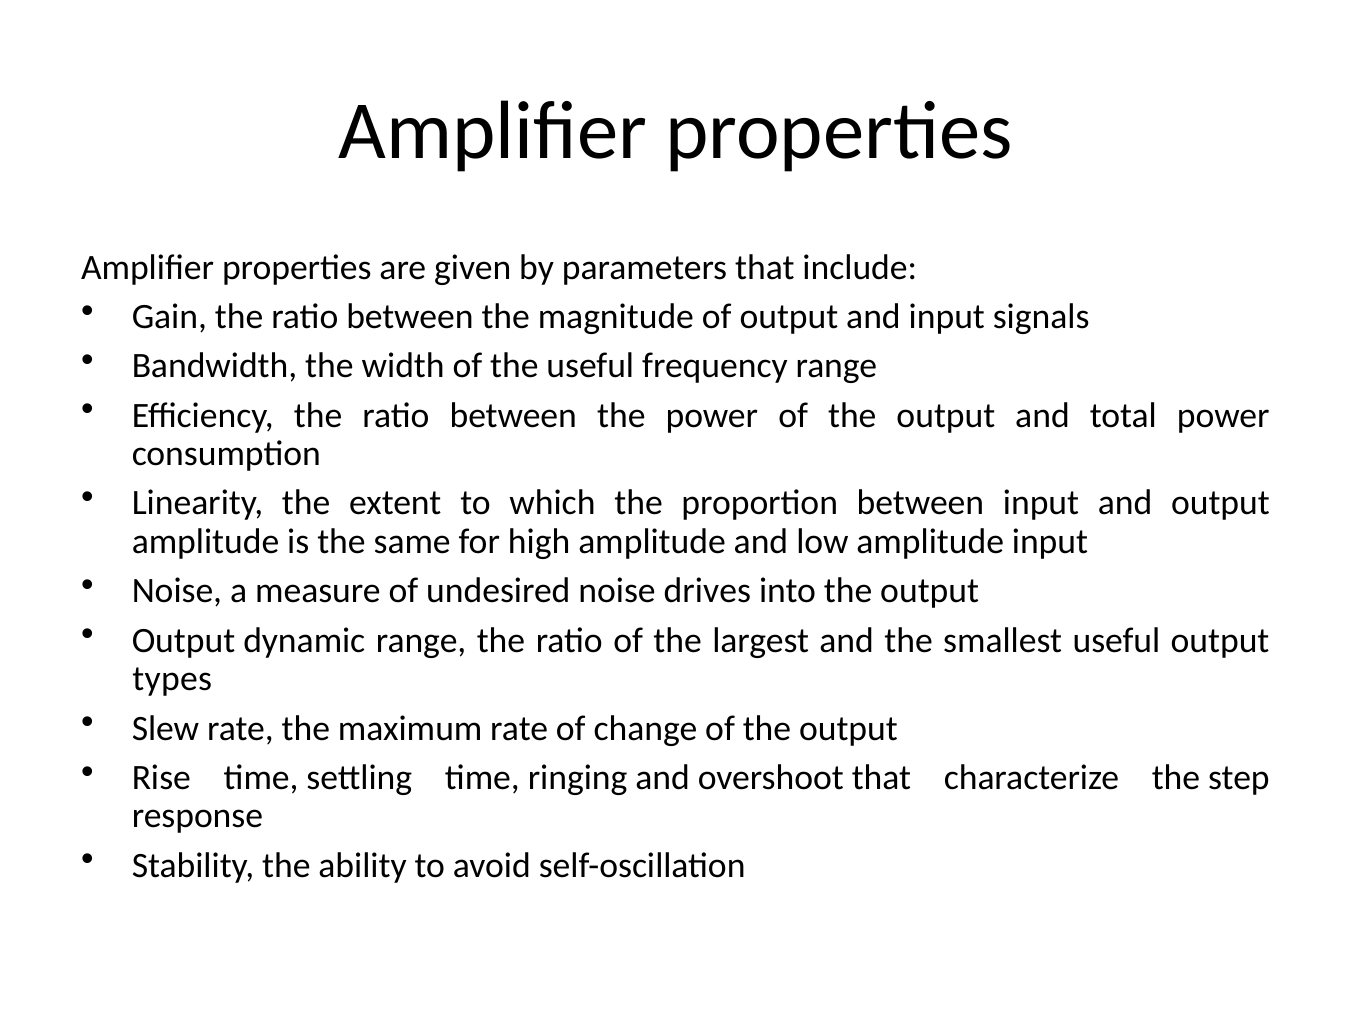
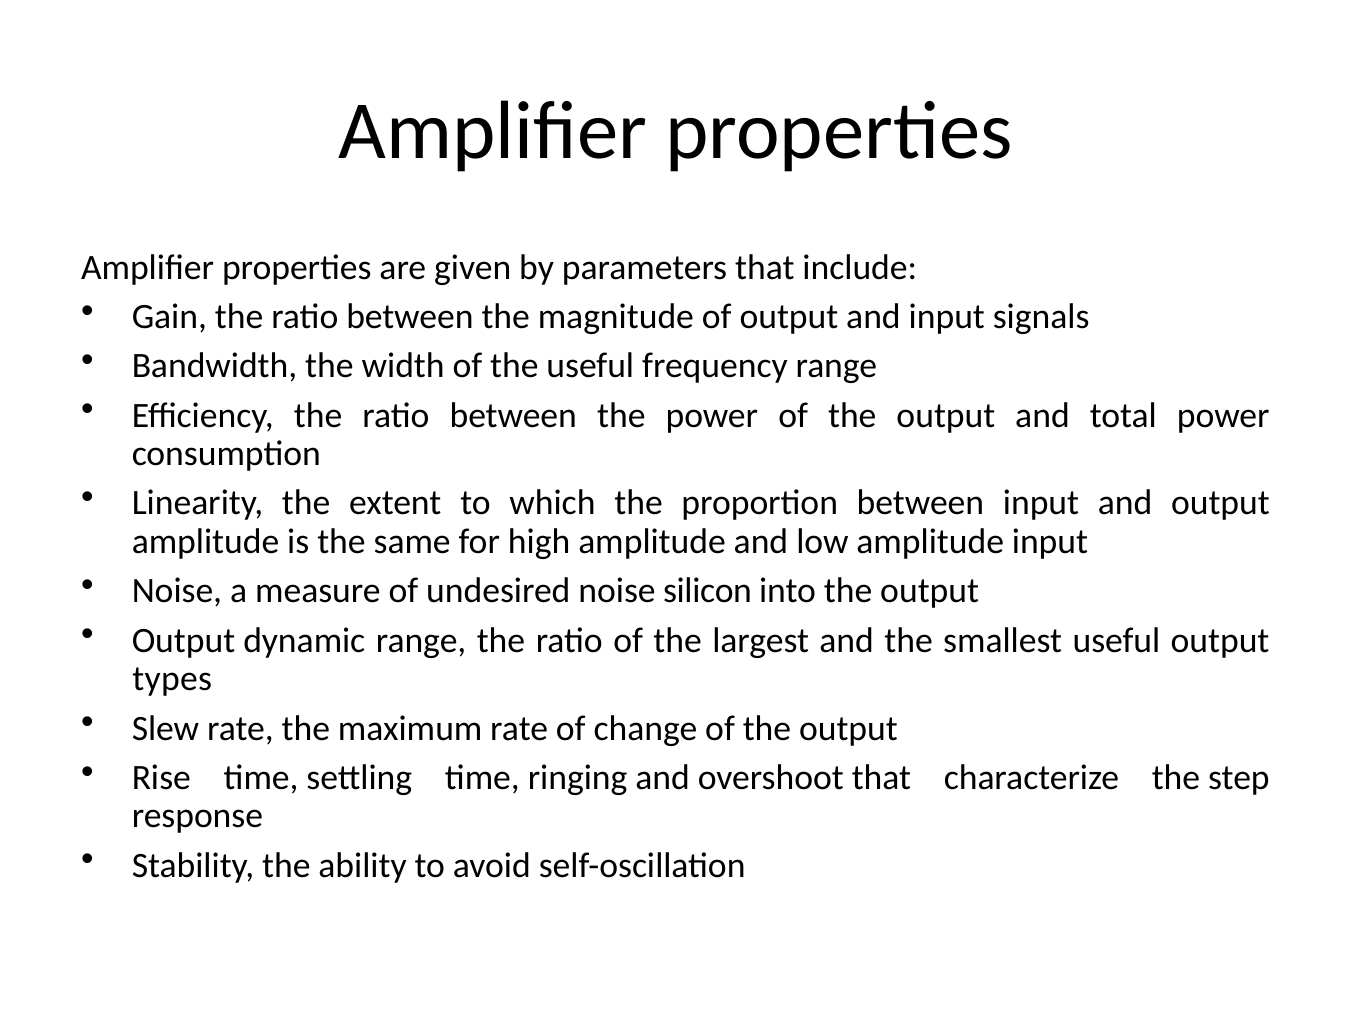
drives: drives -> silicon (708, 591)
